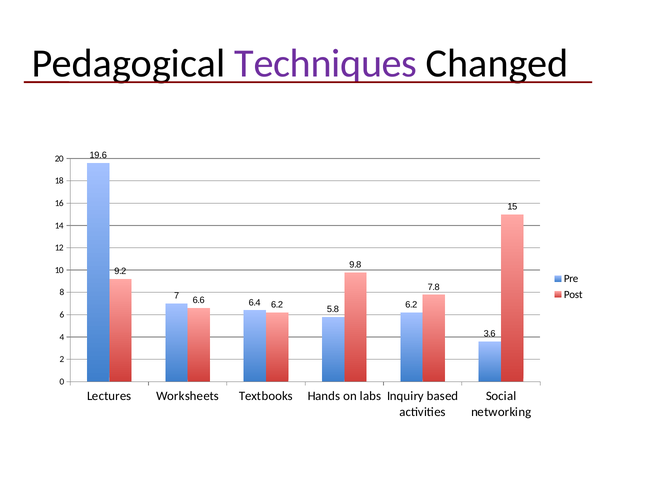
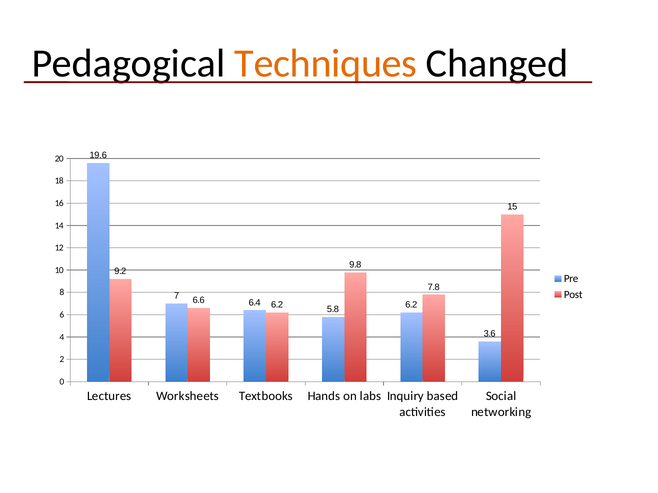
Techniques colour: purple -> orange (326, 64)
